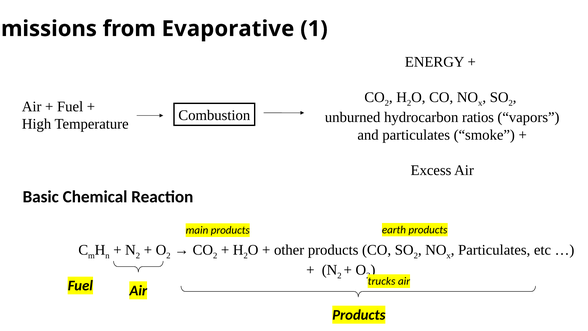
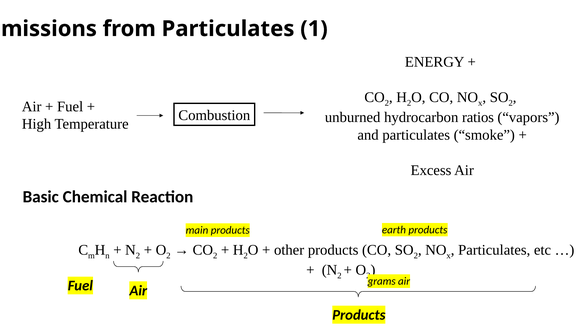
from Evaporative: Evaporative -> Particulates (228, 29)
trucks: trucks -> grams (382, 281)
